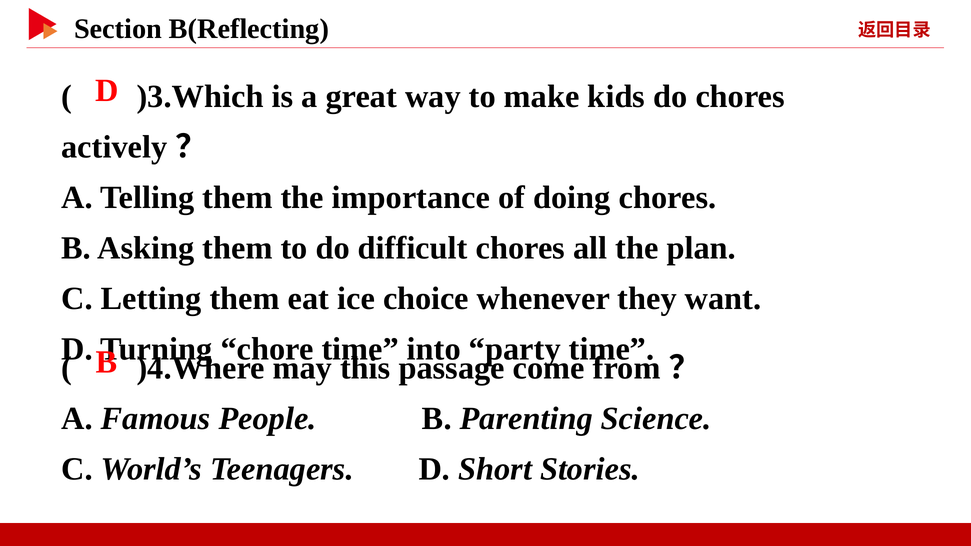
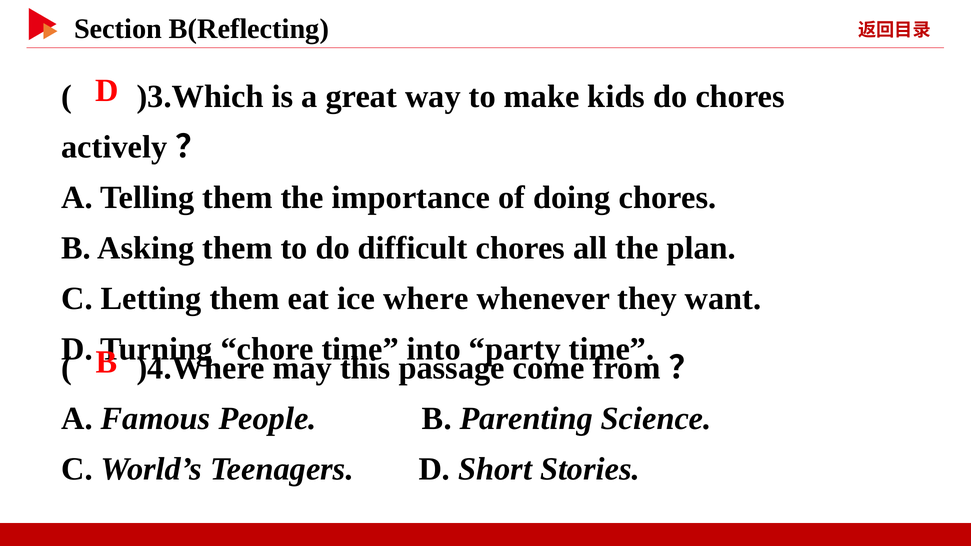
choice: choice -> where (426, 298)
